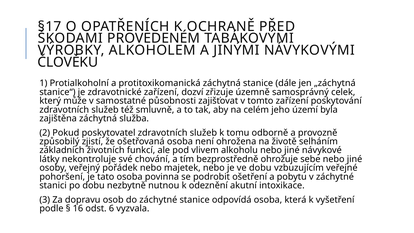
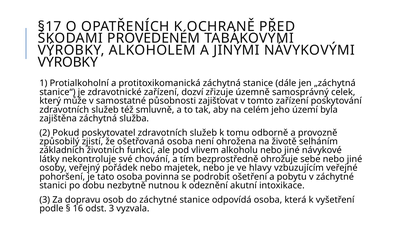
ČLOVĚKU: ČLOVĚKU -> VÝROBKY (68, 62)
ve dobu: dobu -> hlavy (260, 168)
odst 6: 6 -> 3 (112, 208)
